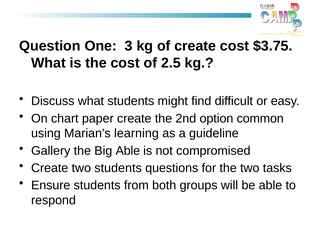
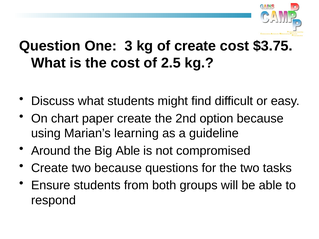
option common: common -> because (260, 119)
Gallery: Gallery -> Around (51, 151)
two students: students -> because (118, 168)
